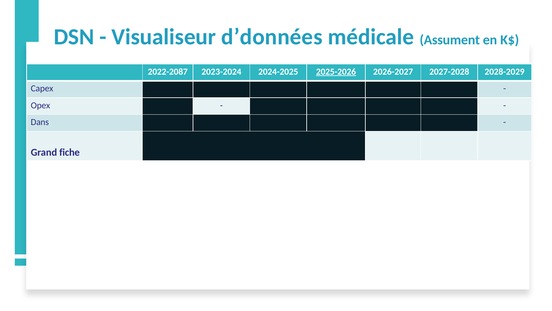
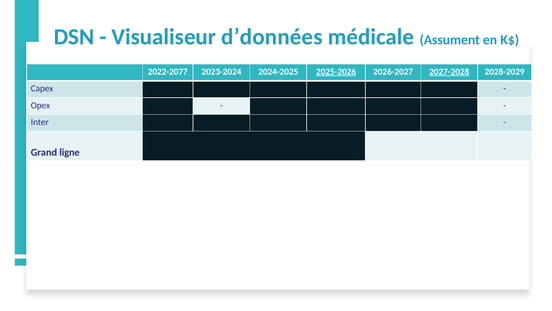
2022-2087: 2022-2087 -> 2022-2077 (168, 72)
2027-2028 underline: none -> present (449, 72)
Dans: Dans -> Inter (40, 122)
fiche: fiche -> ligne (70, 152)
